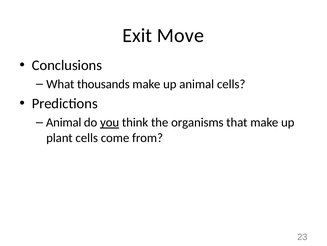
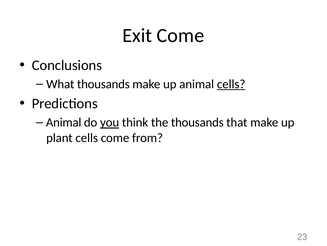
Exit Move: Move -> Come (180, 35)
cells underline: none -> present (231, 84)
the organisms: organisms -> thousands (197, 122)
